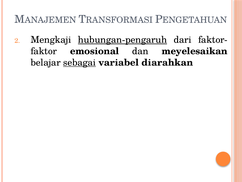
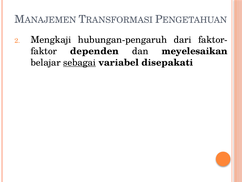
hubungan-pengaruh underline: present -> none (122, 40)
emosional: emosional -> dependen (94, 51)
diarahkan: diarahkan -> disepakati (167, 62)
